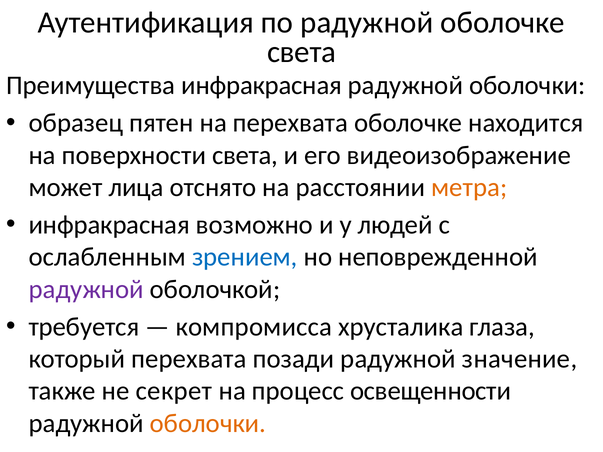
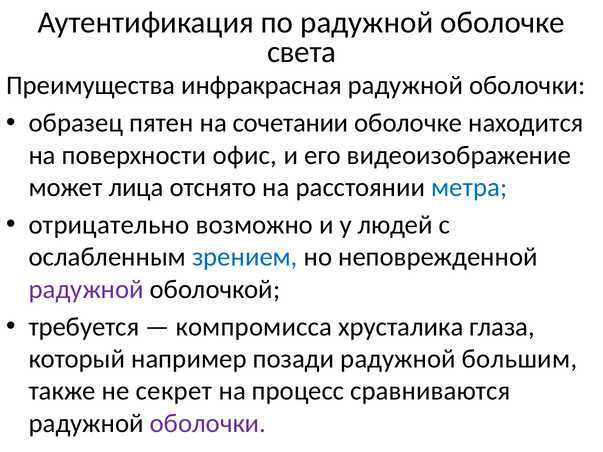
на перехвата: перехвата -> сочетании (291, 123)
поверхности света: света -> офис (245, 155)
метра colour: orange -> blue (469, 188)
инфракрасная: инфракрасная -> отрицательно (109, 225)
который перехвата: перехвата -> например (189, 359)
значение: значение -> большим (520, 359)
освещенности: освещенности -> сравниваются (430, 391)
оболочки colour: orange -> purple (208, 423)
